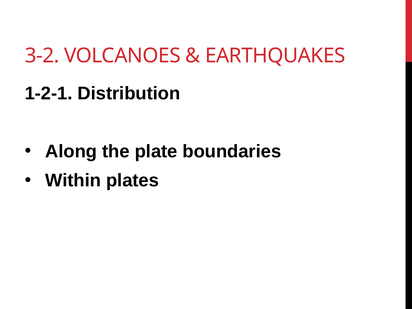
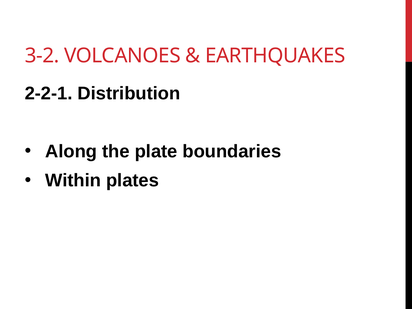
1-2-1: 1-2-1 -> 2-2-1 (49, 93)
